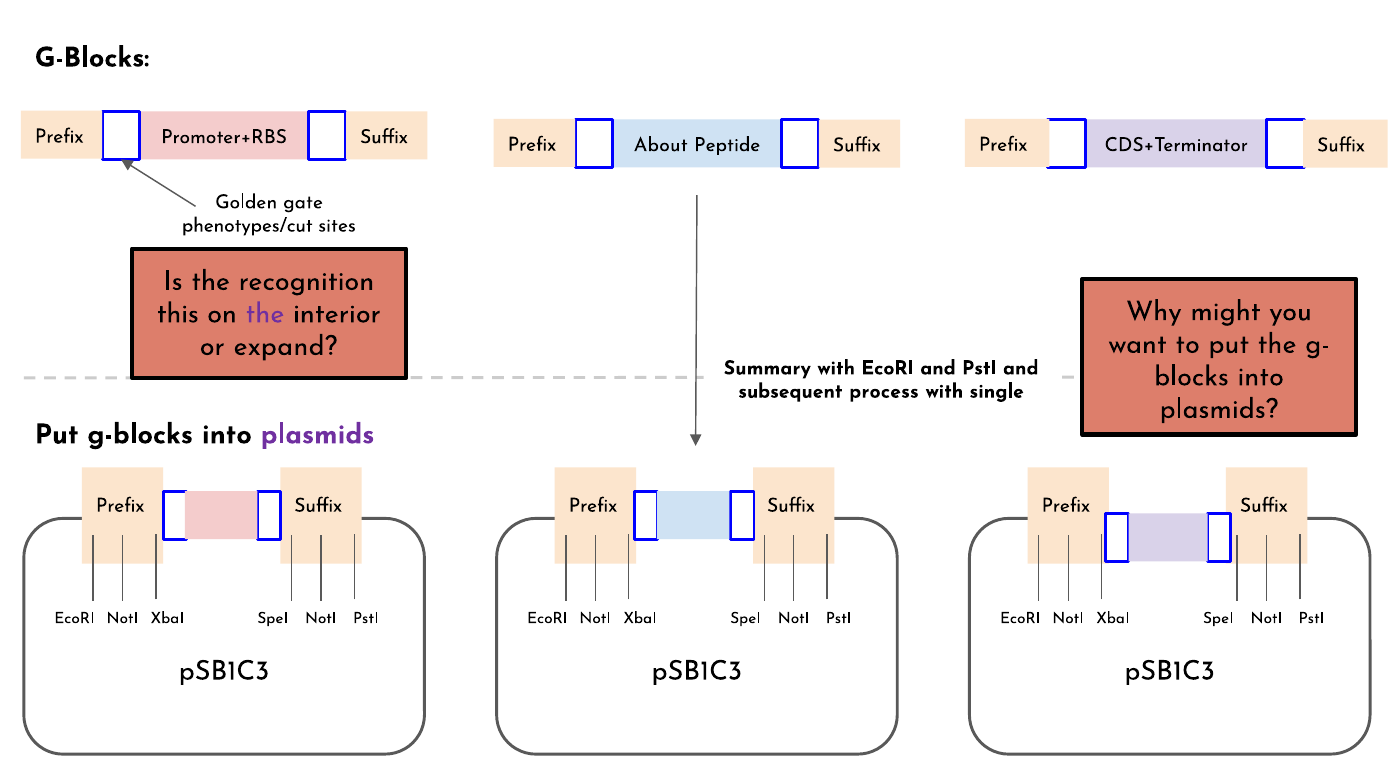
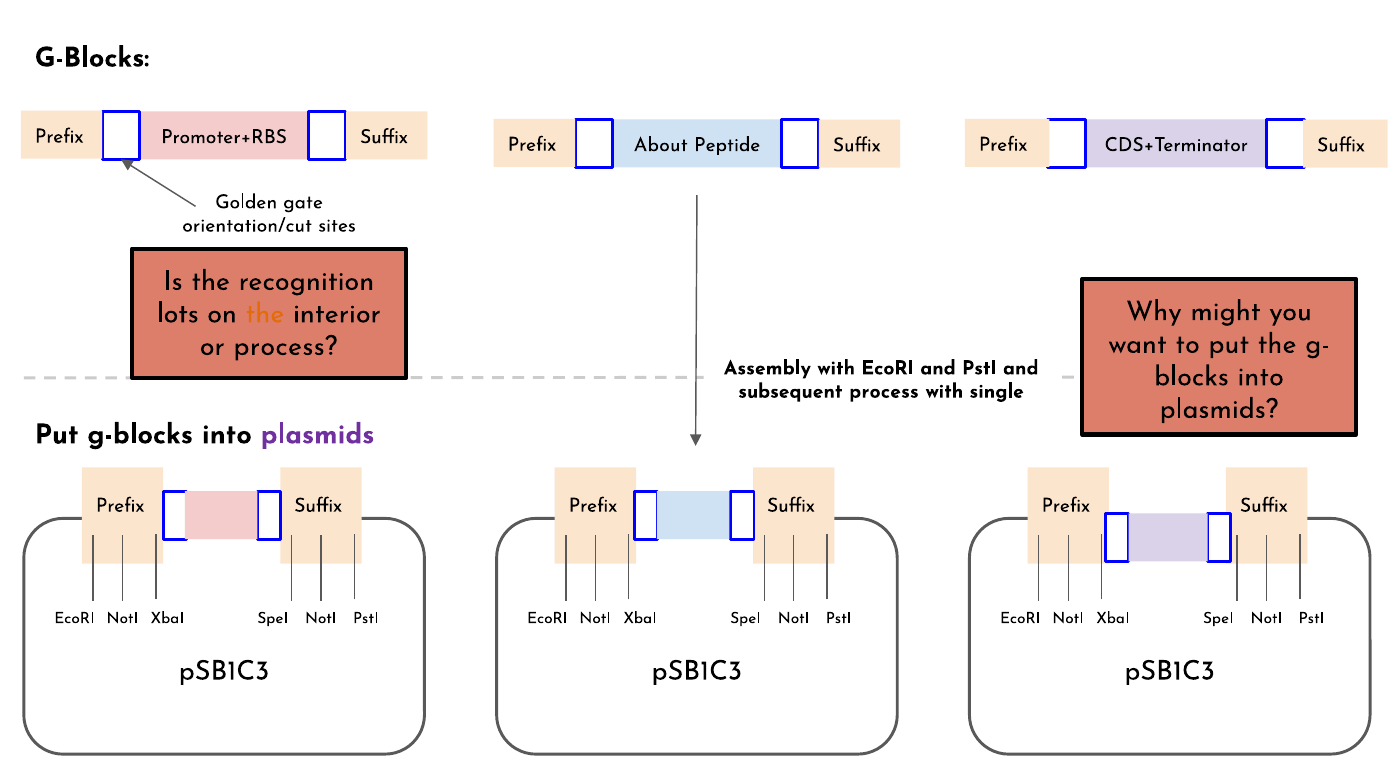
phenotypes/cut: phenotypes/cut -> orientation/cut (247, 225)
this: this -> lots (178, 313)
the colour: purple -> orange (265, 313)
or expand: expand -> process (285, 346)
Summary: Summary -> Assembly (767, 368)
